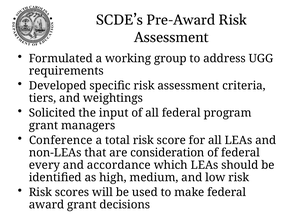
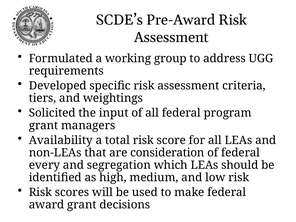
Conference: Conference -> Availability (61, 140)
accordance: accordance -> segregation (119, 165)
